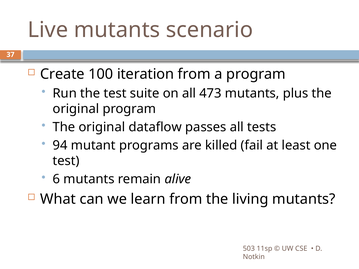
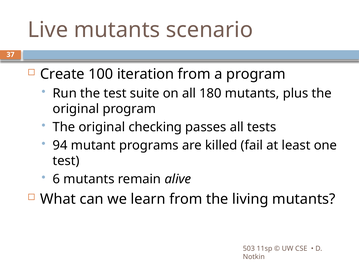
473: 473 -> 180 (210, 93)
dataflow: dataflow -> checking (155, 127)
